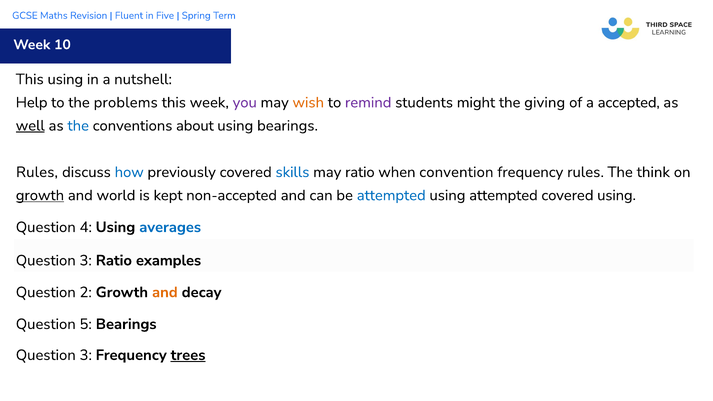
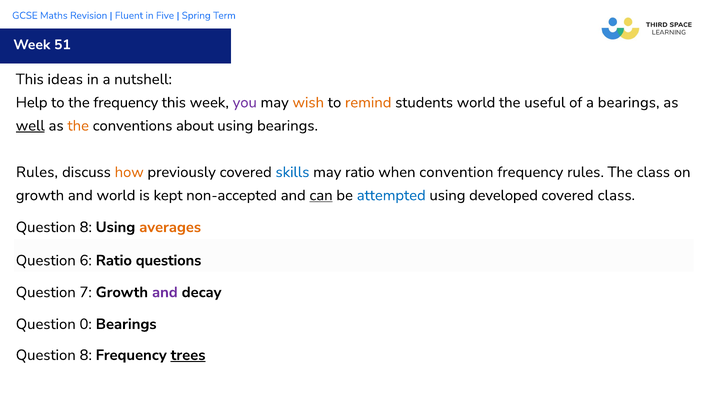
10: 10 -> 51 (62, 45)
This using: using -> ideas (65, 79)
the problems: problems -> frequency (126, 102)
remind colour: purple -> orange (368, 102)
students might: might -> world (476, 102)
giving: giving -> useful (545, 102)
a accepted: accepted -> bearings (629, 102)
the colour: blue -> orange (78, 126)
how colour: blue -> orange (129, 172)
The think: think -> class (653, 172)
growth underline: present -> none (40, 195)
can underline: none -> present (321, 195)
using attempted: attempted -> developed (503, 195)
covered using: using -> class (616, 195)
4: 4 -> 8 (86, 227)
averages colour: blue -> orange (170, 227)
3: 3 -> 6 (86, 260)
examples: examples -> questions (169, 260)
2: 2 -> 7 (86, 292)
and colour: orange -> purple (165, 292)
5: 5 -> 0 (86, 324)
3: 3 -> 8 (86, 355)
